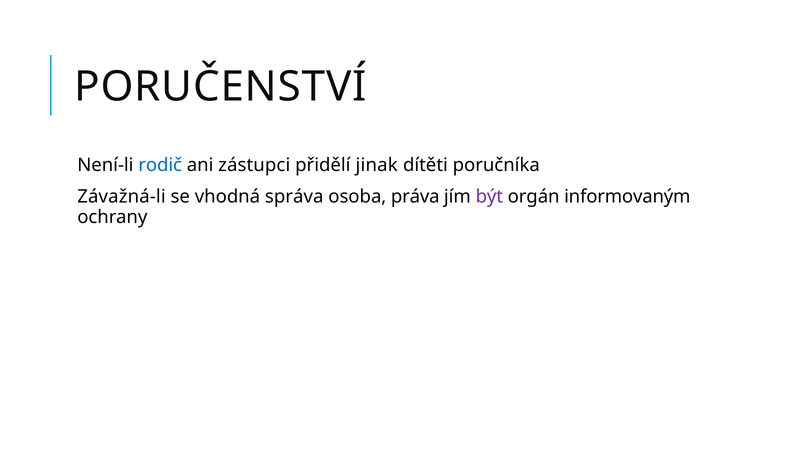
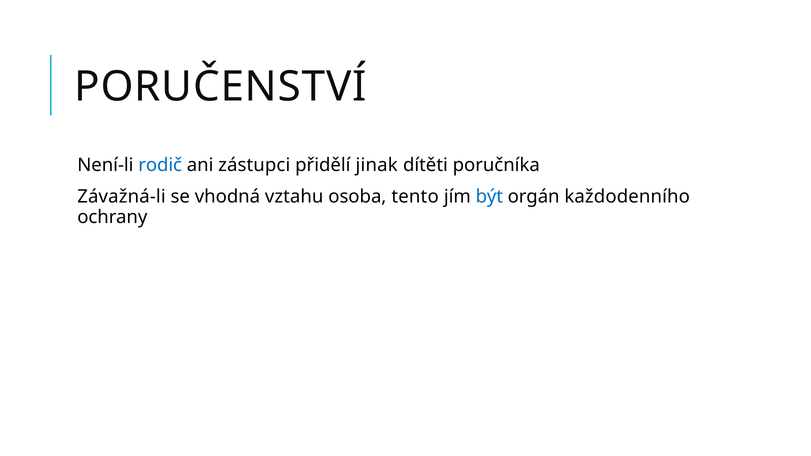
správa: správa -> vztahu (294, 197)
práva: práva -> tento (415, 197)
být colour: purple -> blue (489, 197)
informovaným: informovaným -> každodenního (627, 197)
